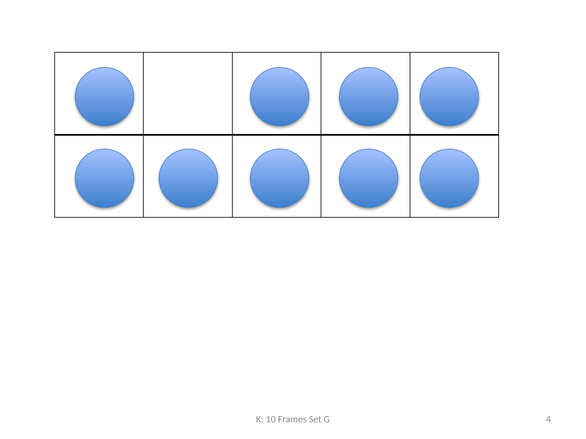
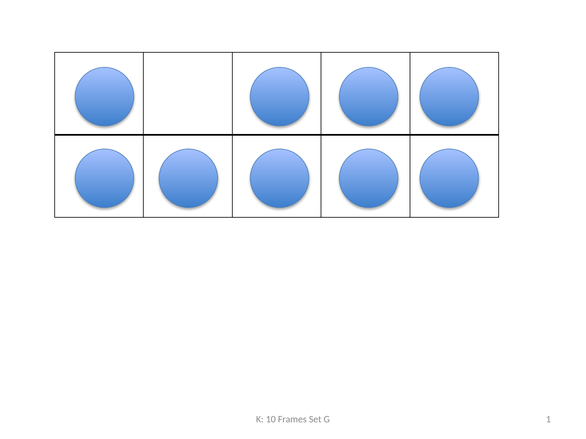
4: 4 -> 1 (548, 420)
